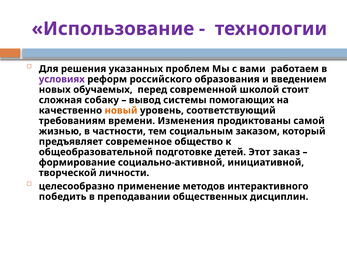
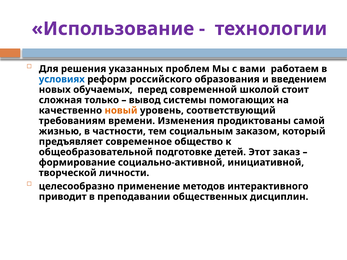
условиях colour: purple -> blue (62, 79)
собаку: собаку -> только (102, 100)
победить: победить -> приводит (63, 197)
